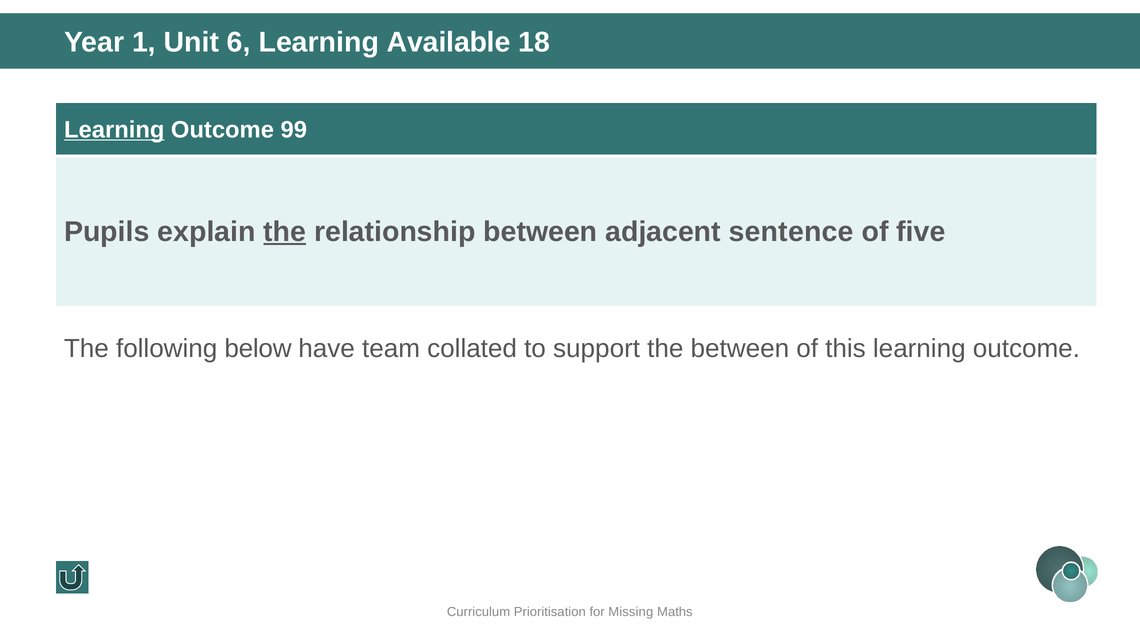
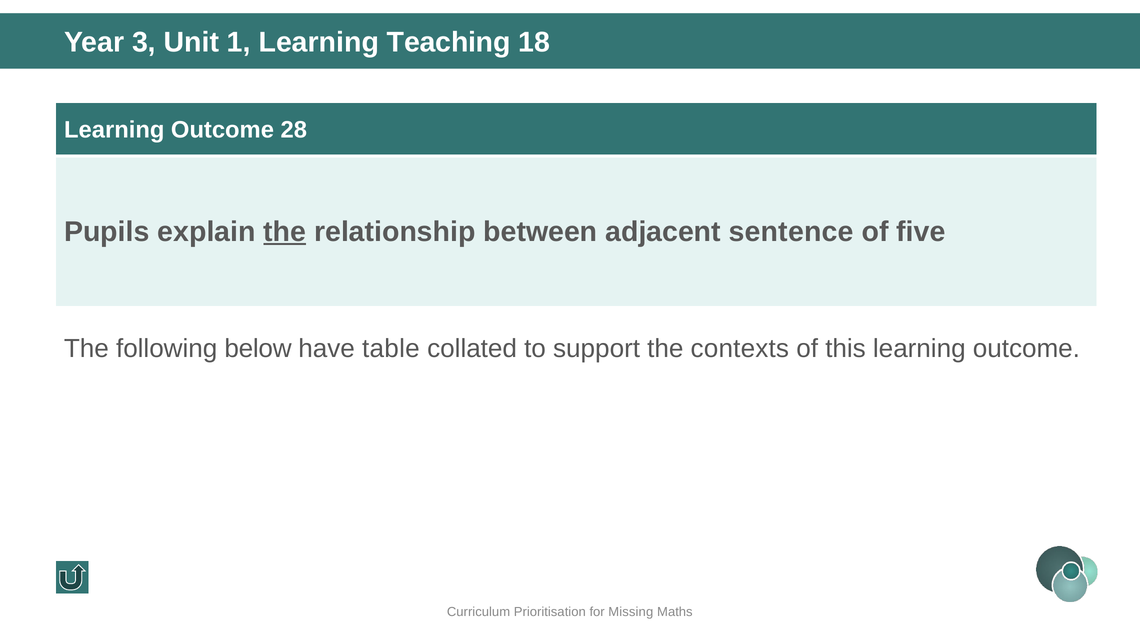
1: 1 -> 3 (144, 42)
6: 6 -> 1 (239, 42)
Available: Available -> Teaching (449, 42)
Learning underline: present -> none (114, 130)
99: 99 -> 28 (294, 130)
team: team -> table (391, 349)
the between: between -> contexts (740, 349)
